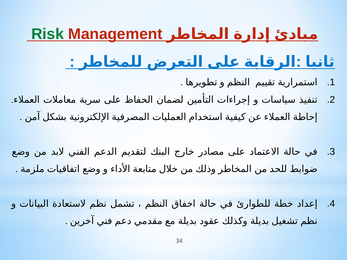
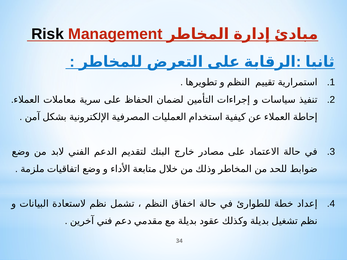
Risk colour: green -> black (48, 34)
